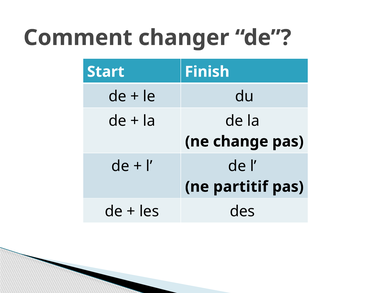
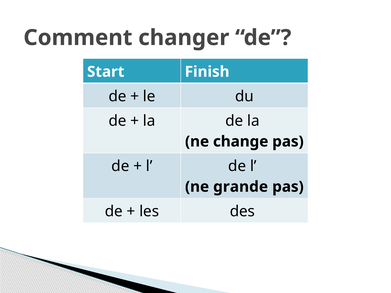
partitif: partitif -> grande (241, 187)
